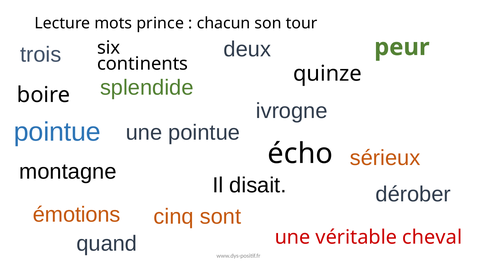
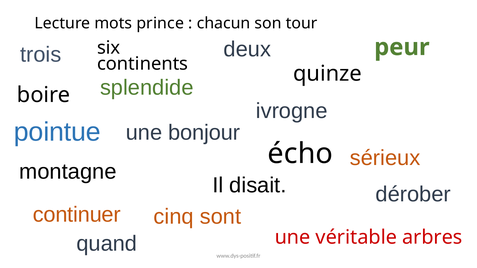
une pointue: pointue -> bonjour (204, 133)
émotions: émotions -> continuer (77, 215)
cheval: cheval -> arbres (432, 238)
